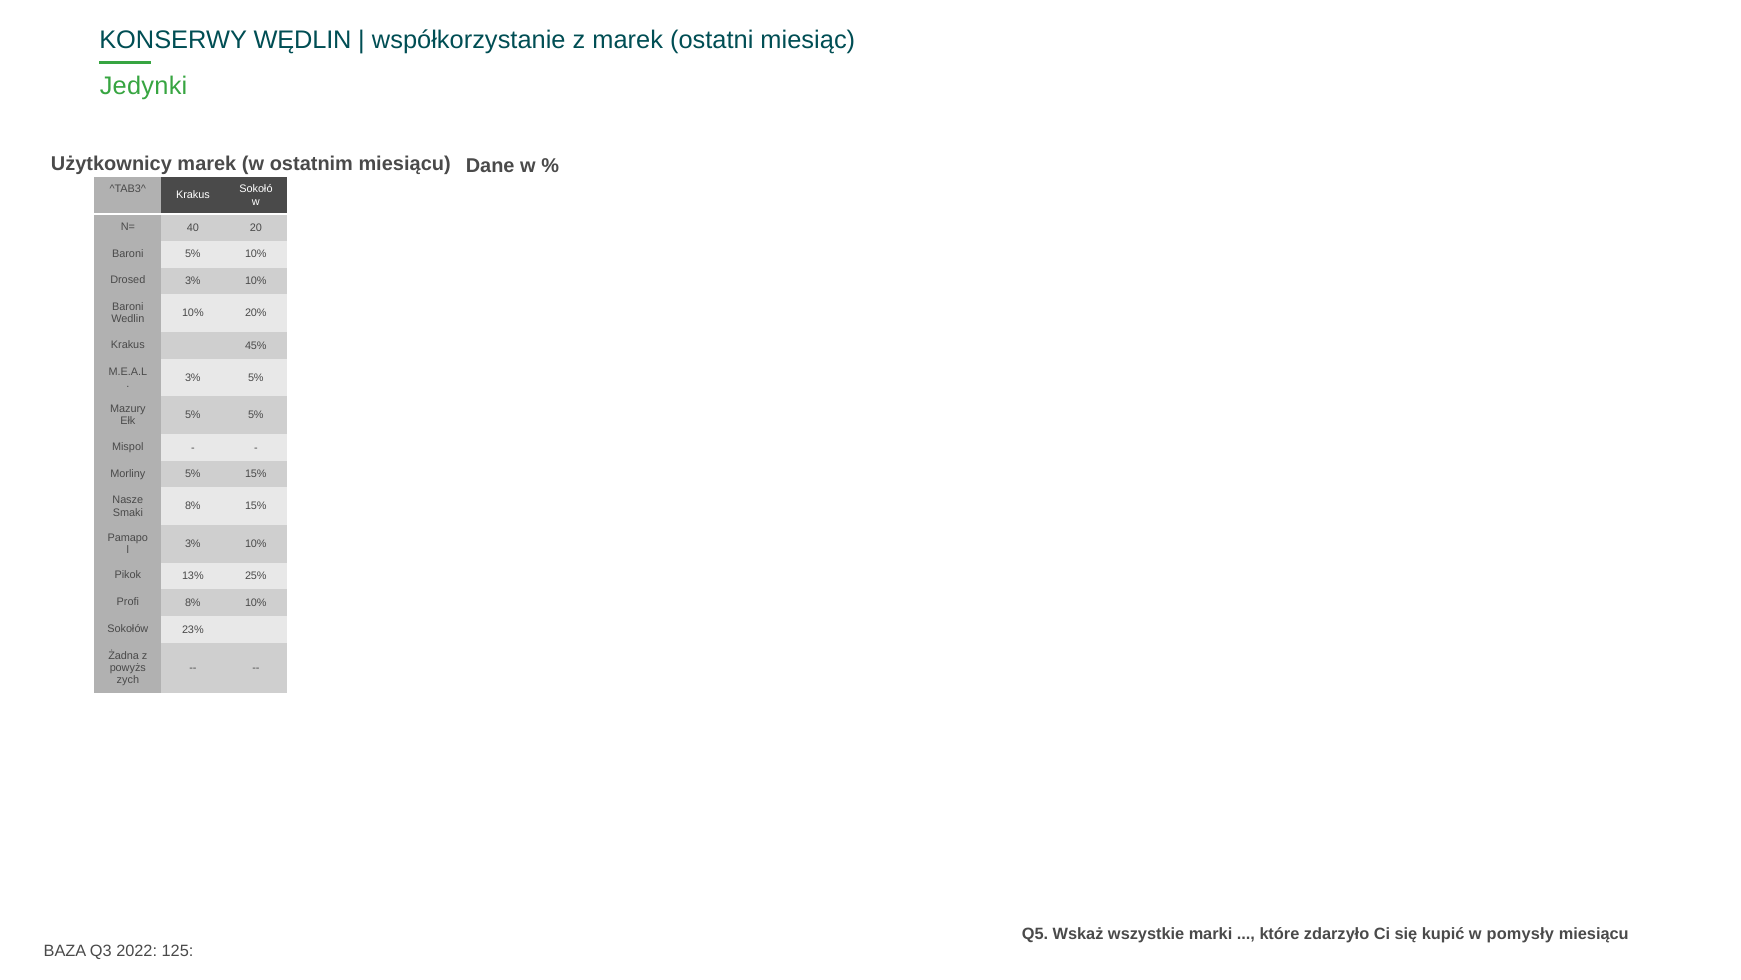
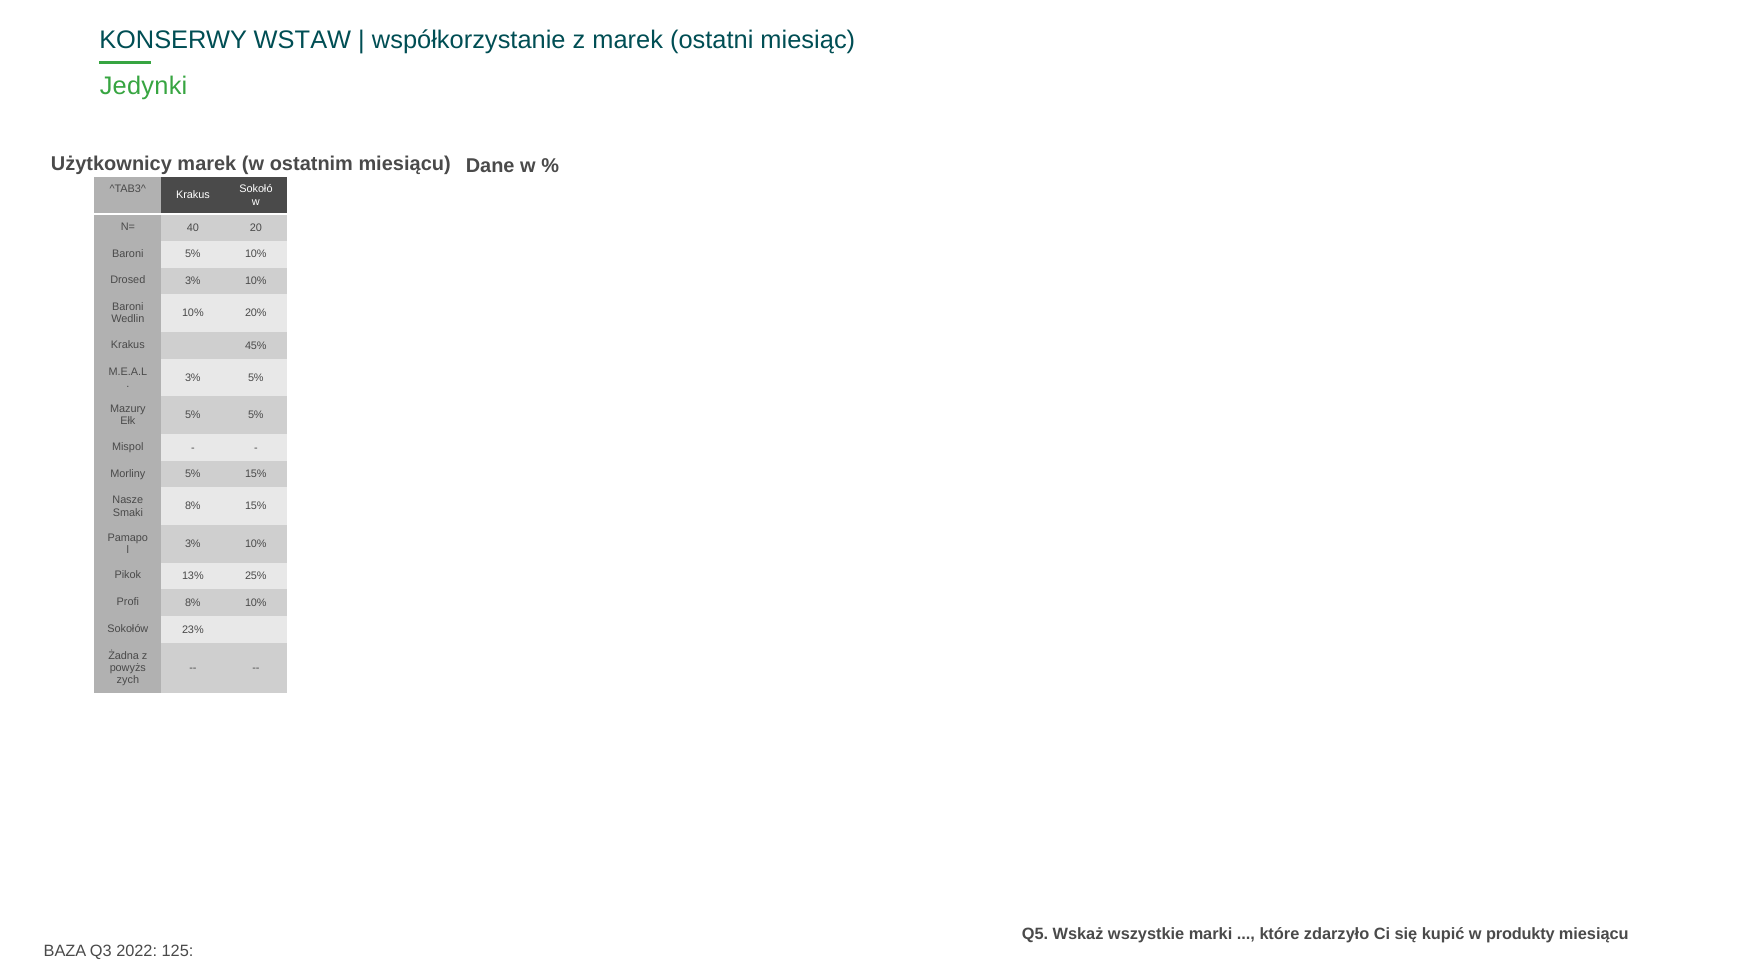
WĘDLIN: WĘDLIN -> WSTAW (302, 40)
pomysły: pomysły -> produkty (1520, 933)
